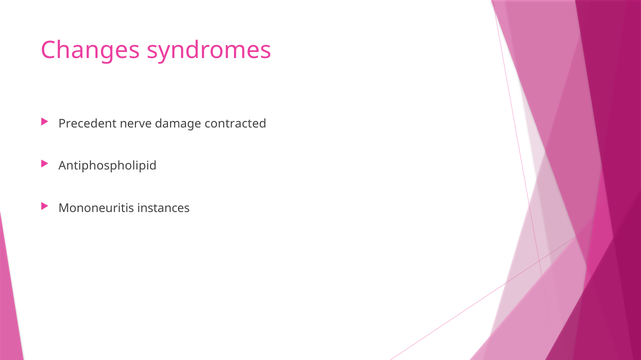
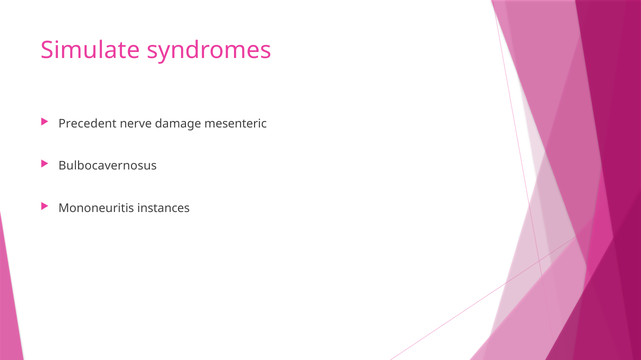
Changes: Changes -> Simulate (90, 51)
contracted: contracted -> mesenteric (236, 124)
Antiphospholipid: Antiphospholipid -> Bulbocavernosus (108, 166)
